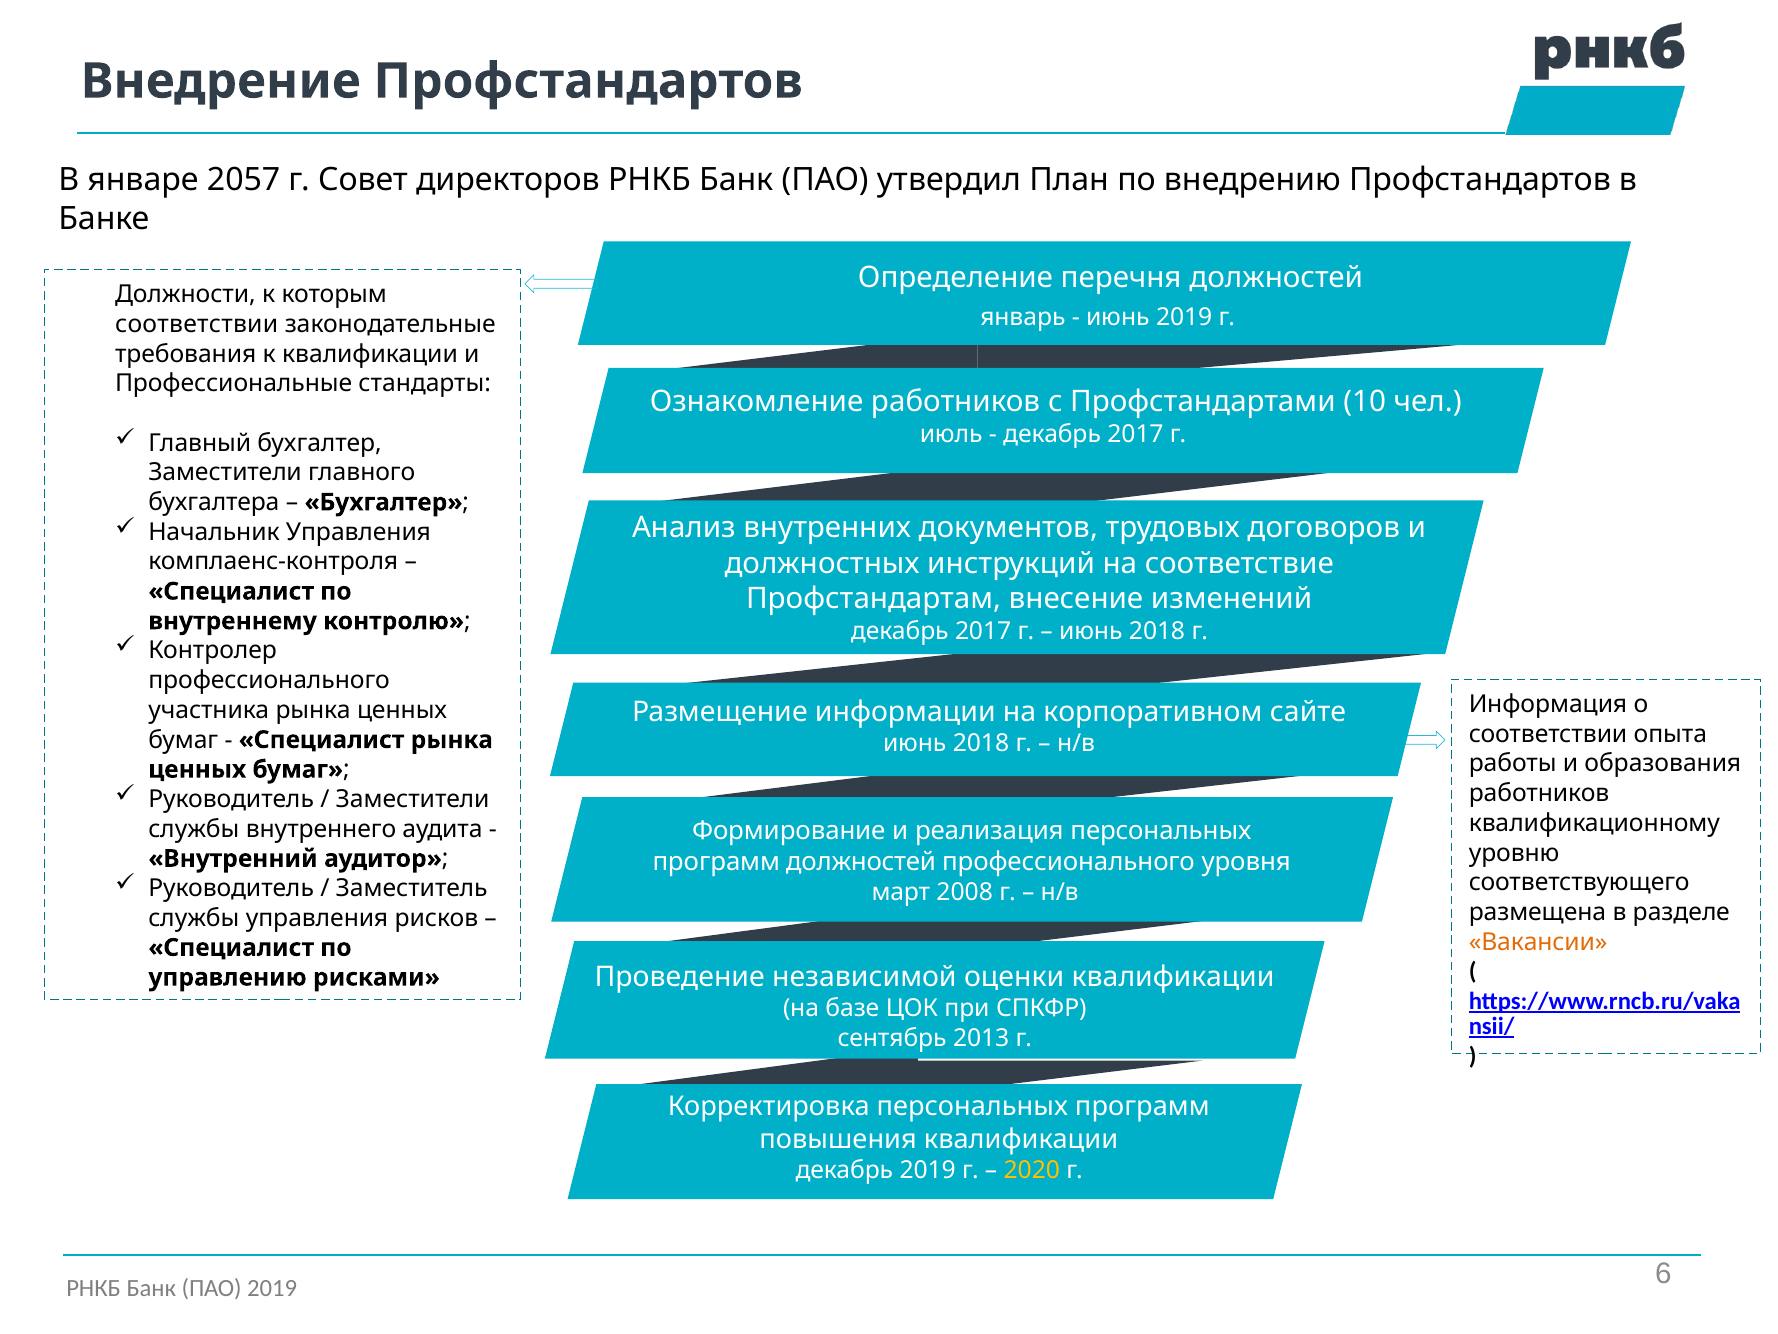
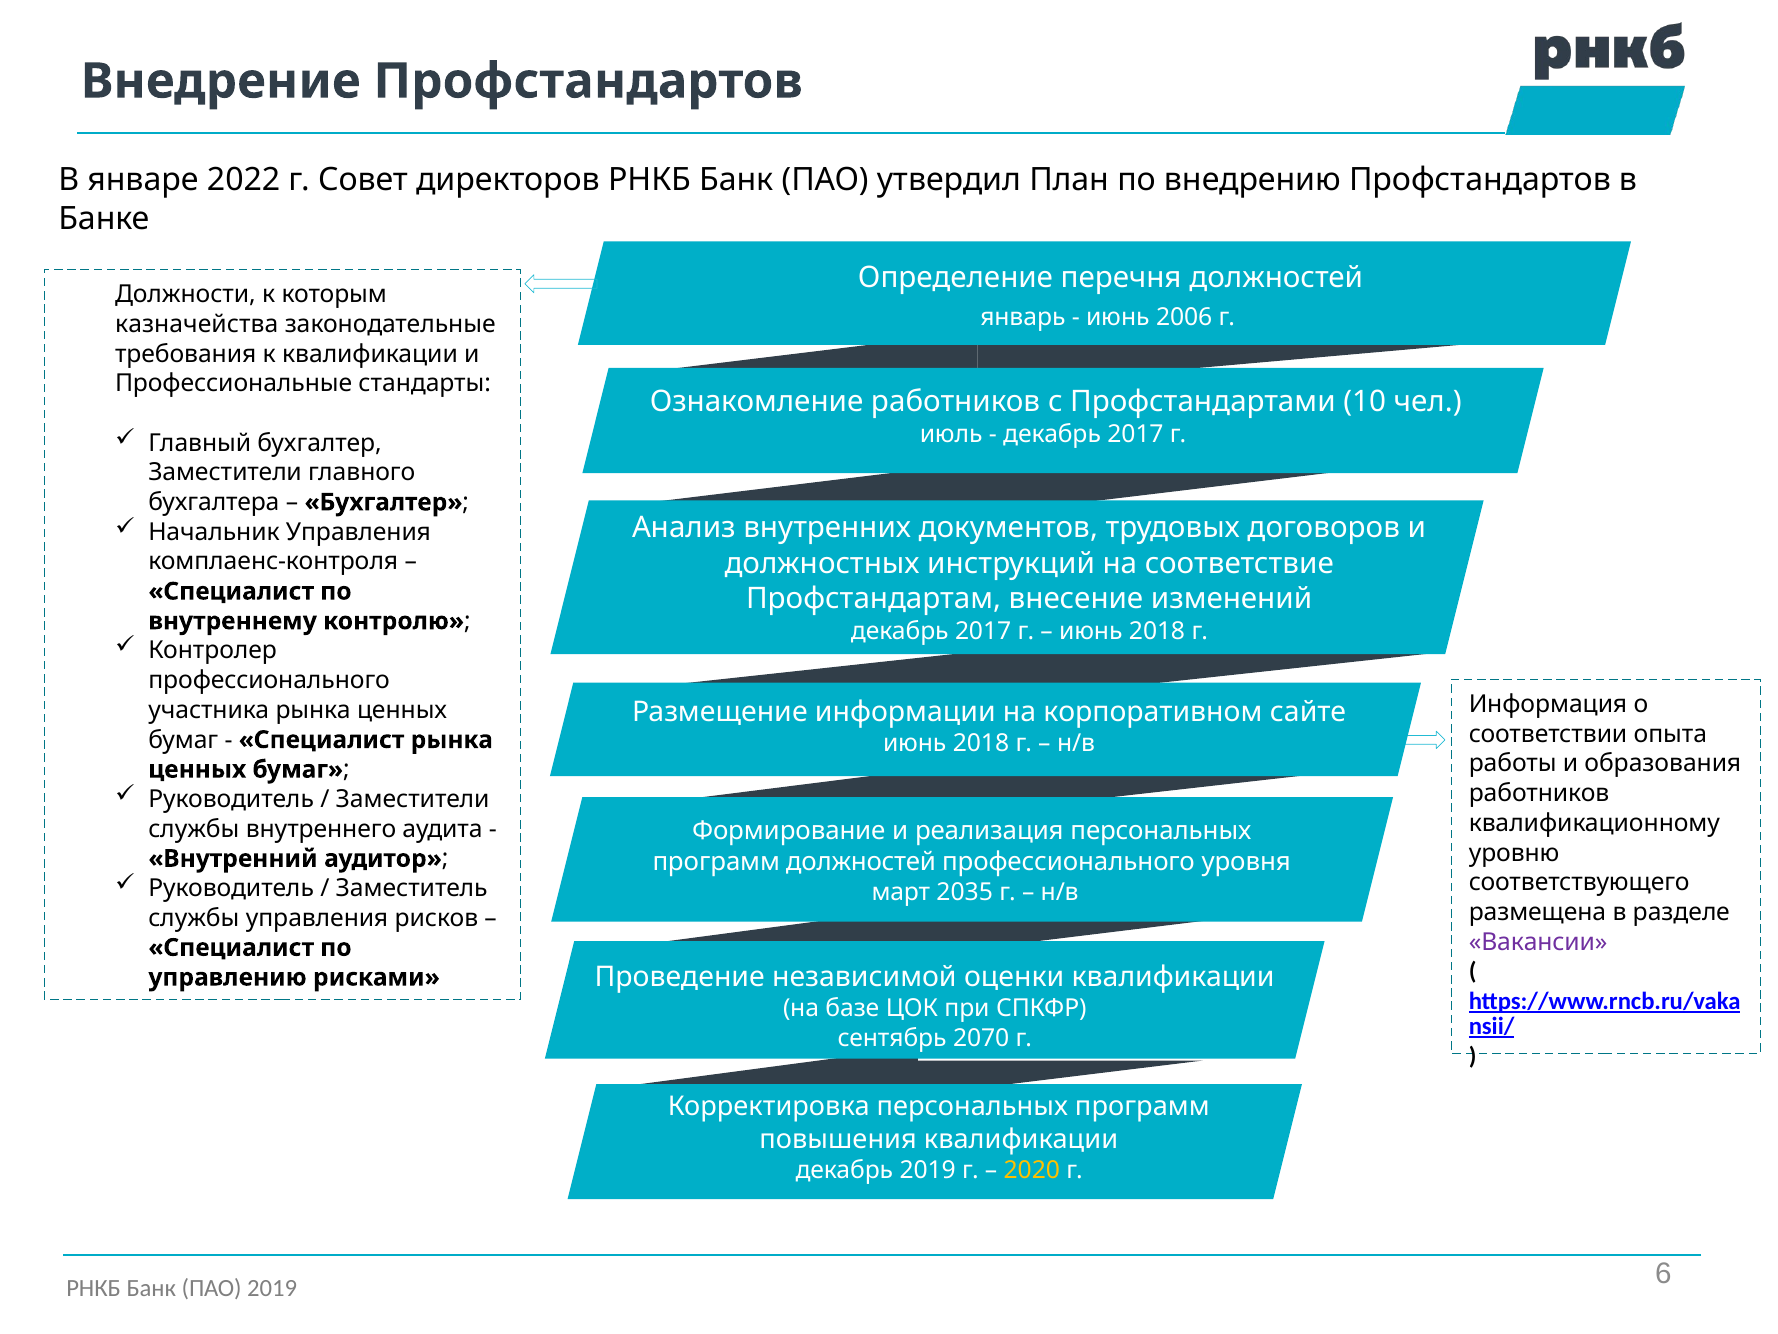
2057: 2057 -> 2022 (244, 180)
июнь 2019: 2019 -> 2006 (1184, 317)
соответствии: соответствии -> казначейства (197, 324)
2008: 2008 -> 2035 (965, 892)
Вакансии colour: orange -> purple (1538, 942)
2013: 2013 -> 2070 (981, 1038)
